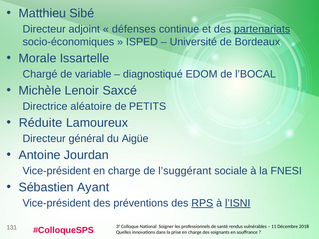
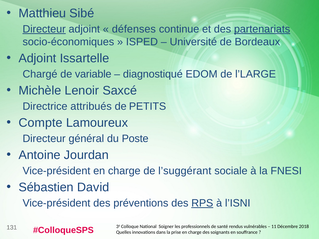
Directeur underline: none -> present (44, 29)
Morale: Morale -> Adjoint (38, 58)
l’BOCAL: l’BOCAL -> l’LARGE (256, 74)
aléatoire: aléatoire -> attribués (91, 106)
Réduite: Réduite -> Compte (41, 123)
Aigüe: Aigüe -> Poste (135, 139)
Ayant: Ayant -> David (93, 187)
l’ISNI underline: present -> none (238, 203)
